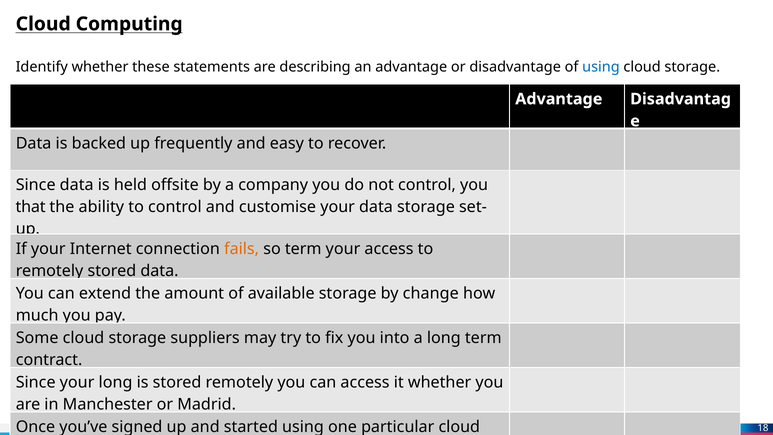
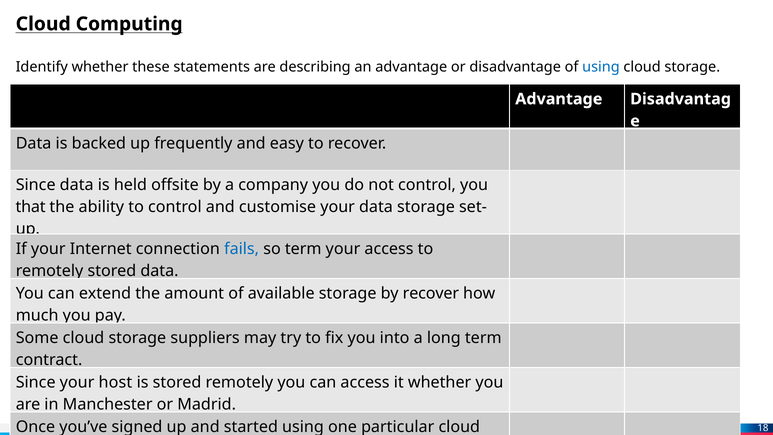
fails colour: orange -> blue (242, 249)
by change: change -> recover (431, 293)
your long: long -> host (115, 382)
